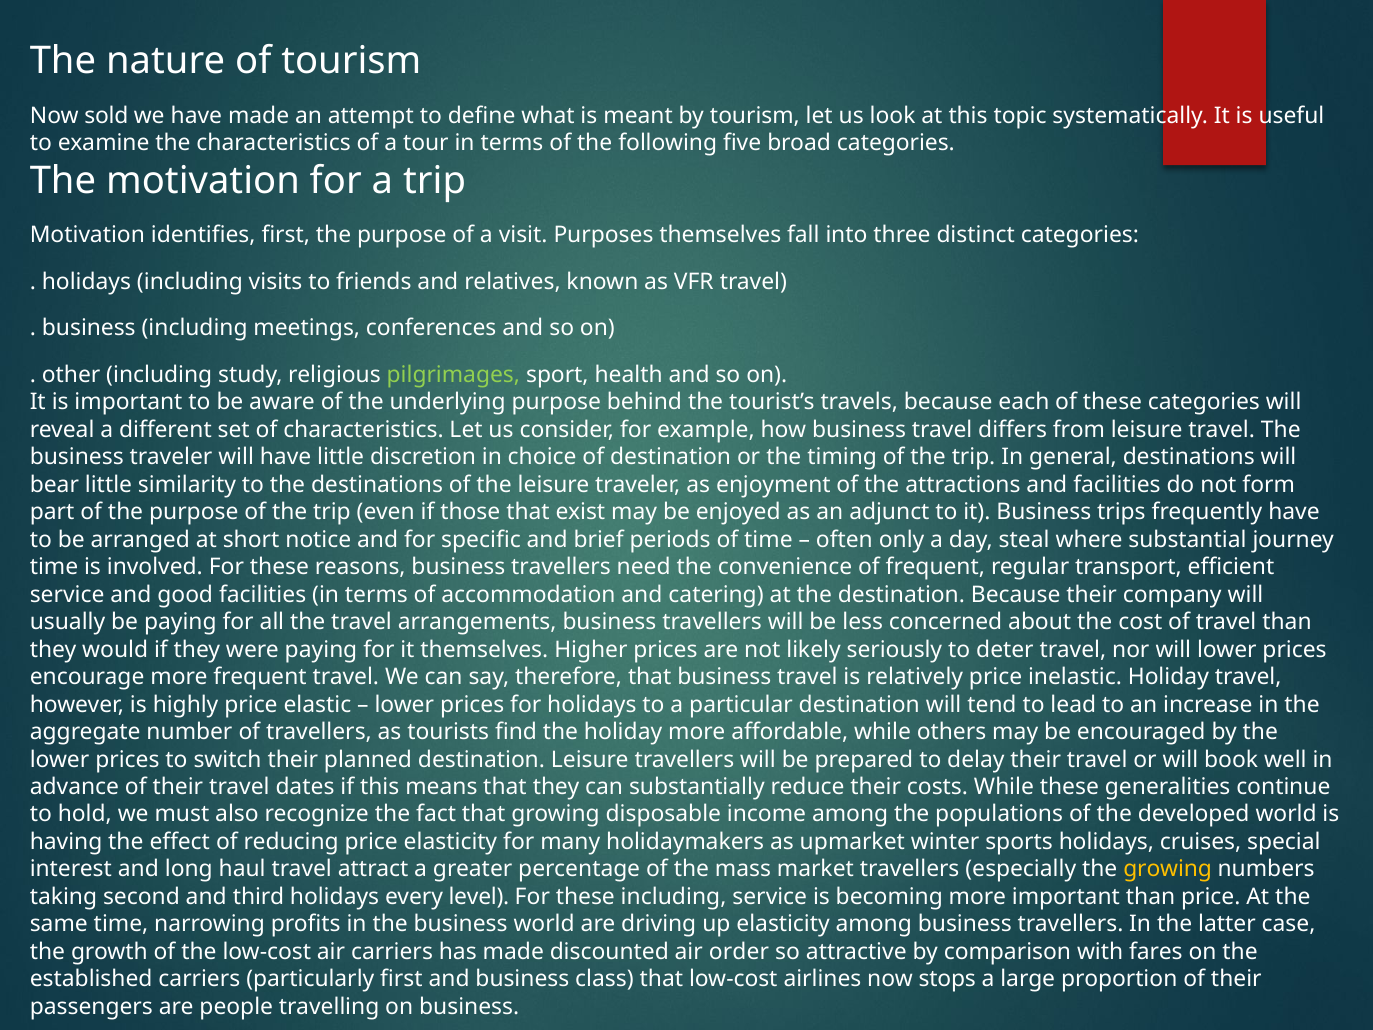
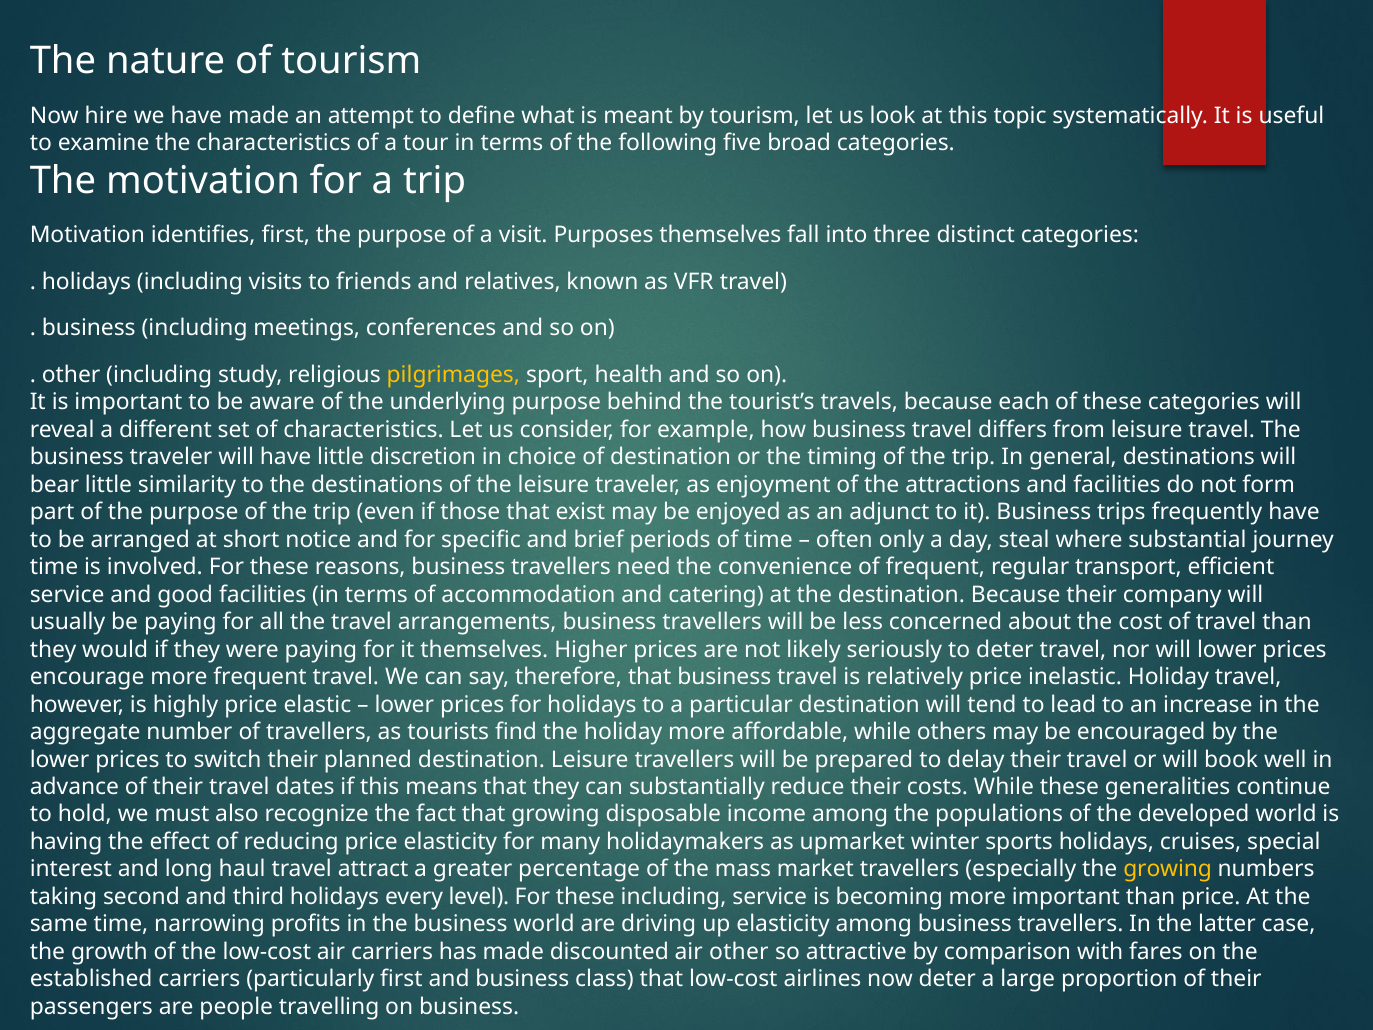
sold: sold -> hire (106, 115)
pilgrimages colour: light green -> yellow (453, 375)
air order: order -> other (739, 952)
now stops: stops -> deter (947, 979)
